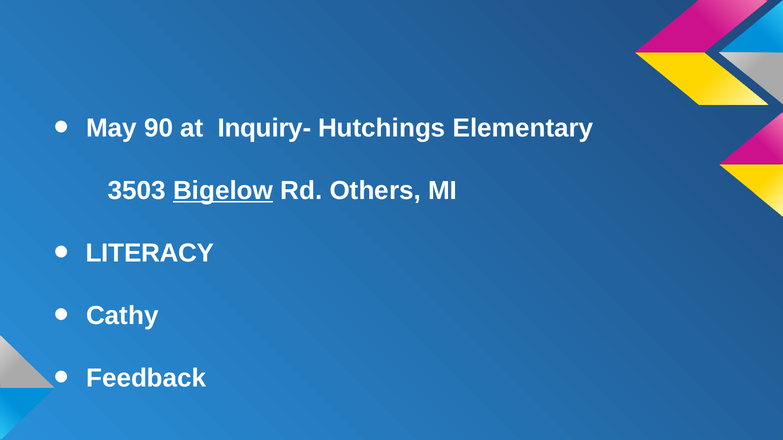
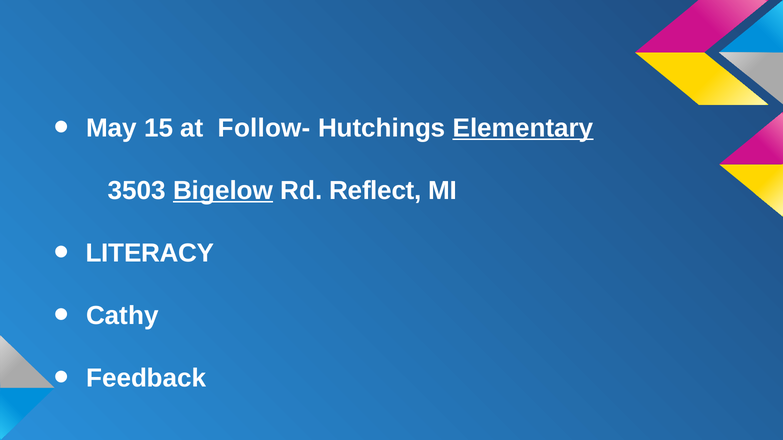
90: 90 -> 15 (159, 128)
Inquiry-: Inquiry- -> Follow- (264, 128)
Elementary underline: none -> present (523, 128)
Others: Others -> Reflect (375, 191)
